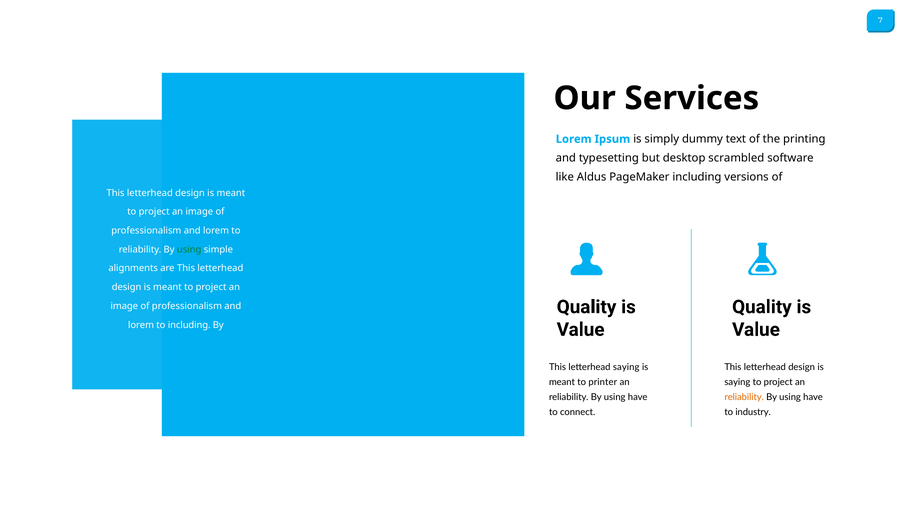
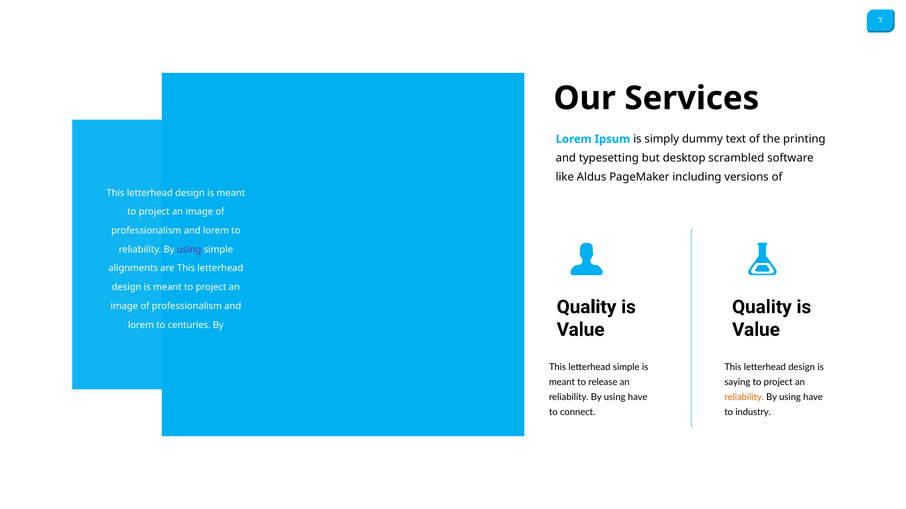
using colour: green -> purple (189, 250)
to including: including -> centuries (189, 325)
letterhead saying: saying -> simple (626, 368)
printer: printer -> release (603, 383)
